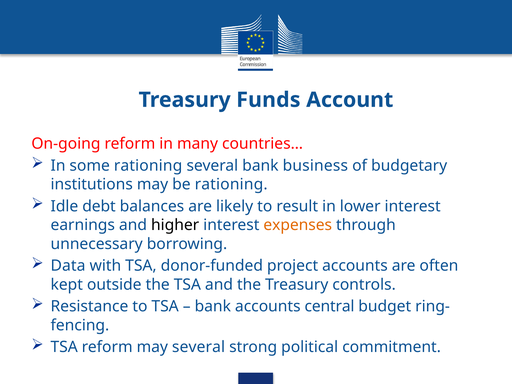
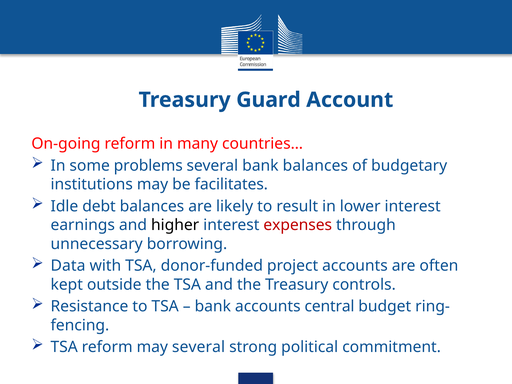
Funds: Funds -> Guard (268, 100)
some rationing: rationing -> problems (148, 166)
bank business: business -> balances (315, 166)
be rationing: rationing -> facilitates (231, 184)
expenses colour: orange -> red (298, 225)
